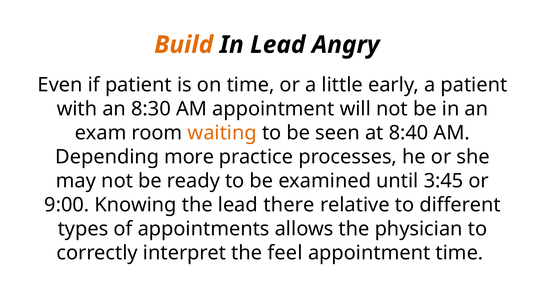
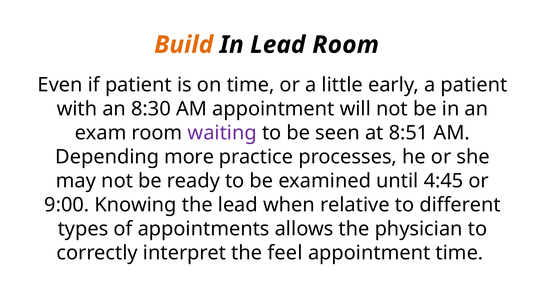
Lead Angry: Angry -> Room (346, 45)
waiting colour: orange -> purple (222, 133)
8:40: 8:40 -> 8:51 (409, 133)
3:45: 3:45 -> 4:45 (444, 181)
there: there -> when (289, 205)
